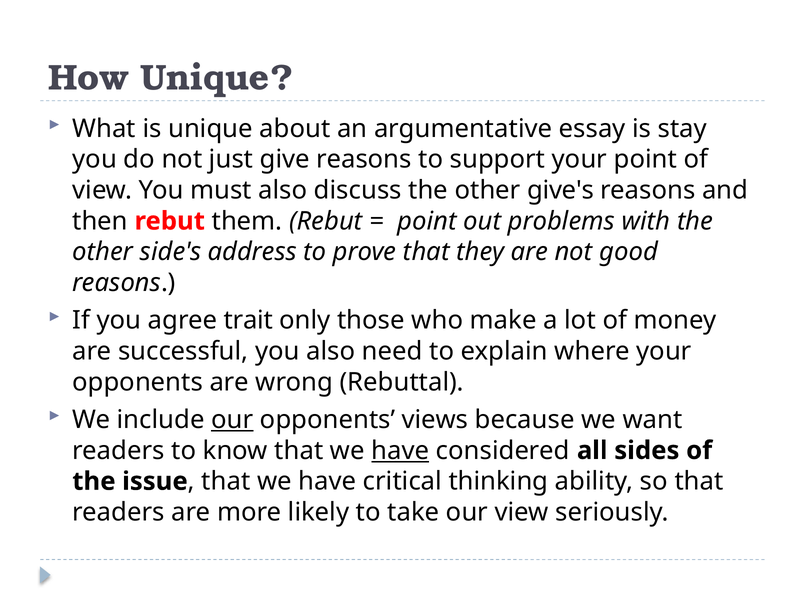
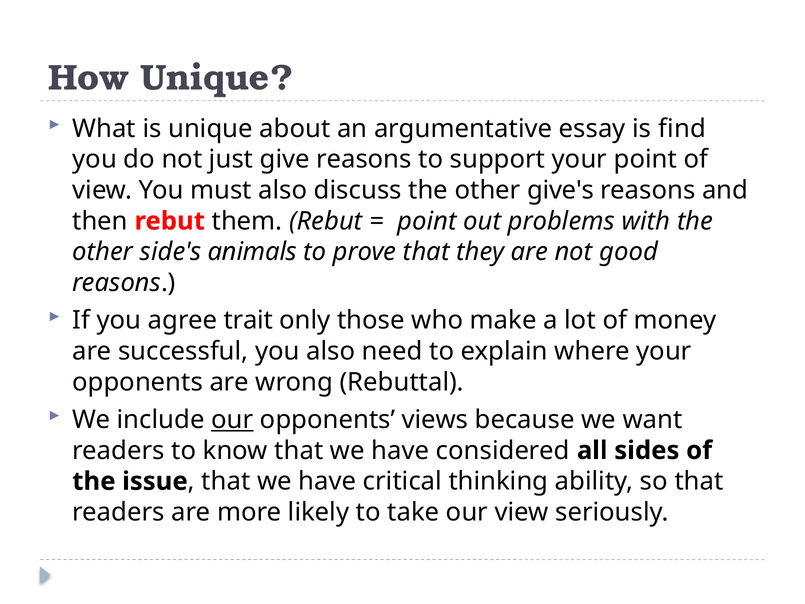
stay: stay -> find (682, 129)
address: address -> animals (252, 252)
have underline: present -> none (400, 450)
